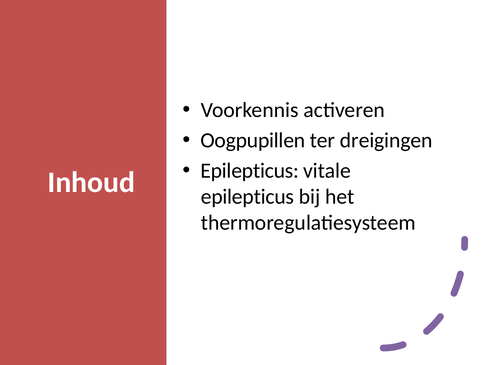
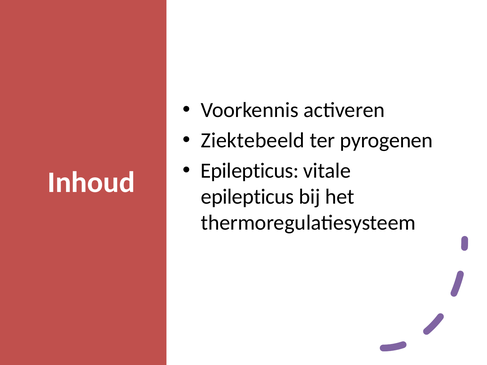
Oogpupillen: Oogpupillen -> Ziektebeeld (253, 141)
dreigingen: dreigingen -> pyrogenen (386, 141)
